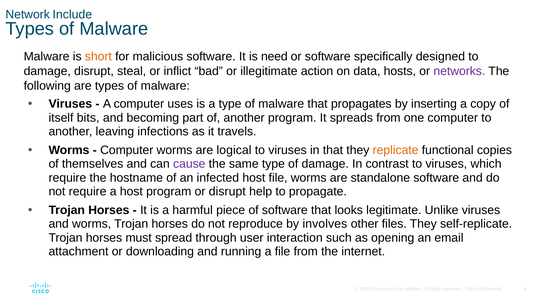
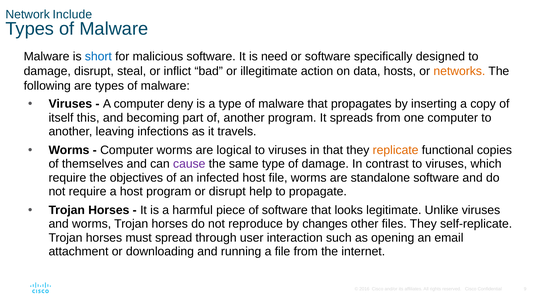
short colour: orange -> blue (98, 57)
networks colour: purple -> orange (459, 71)
uses: uses -> deny (180, 104)
bits: bits -> this (88, 118)
hostname: hostname -> objectives (136, 178)
involves: involves -> changes (325, 224)
